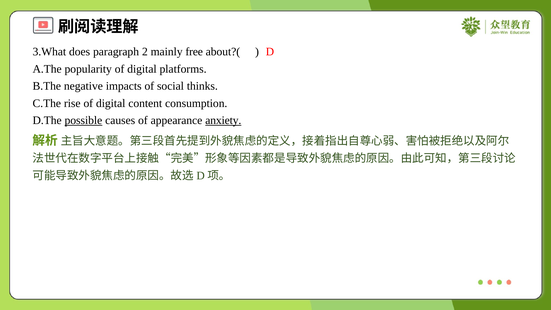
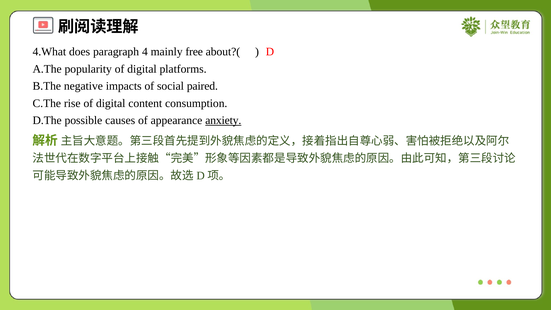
3.What: 3.What -> 4.What (49, 52)
2: 2 -> 4 (145, 52)
thinks: thinks -> paired (202, 86)
possible underline: present -> none (83, 121)
